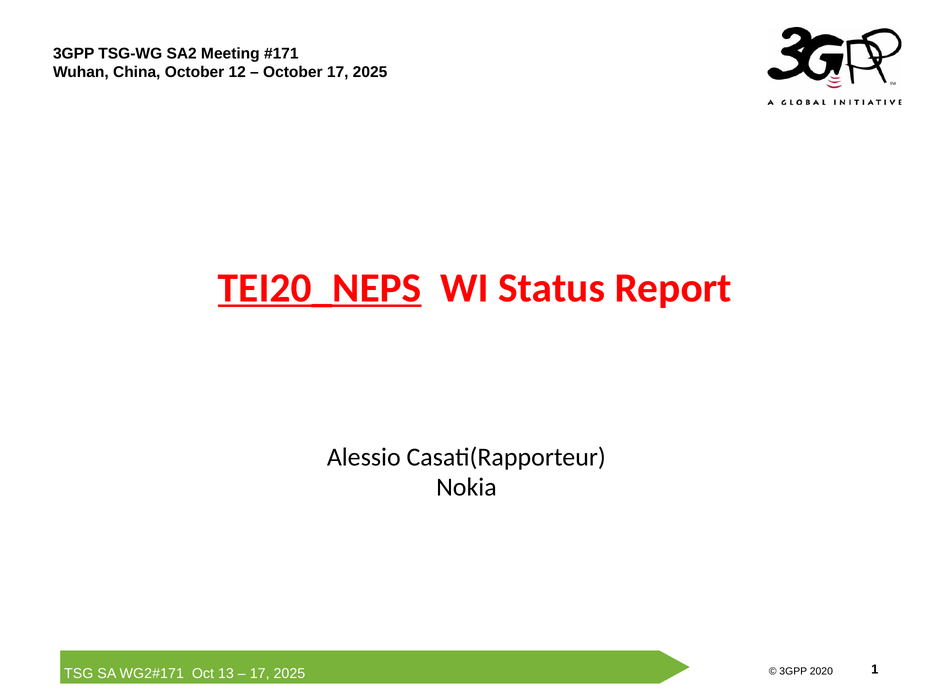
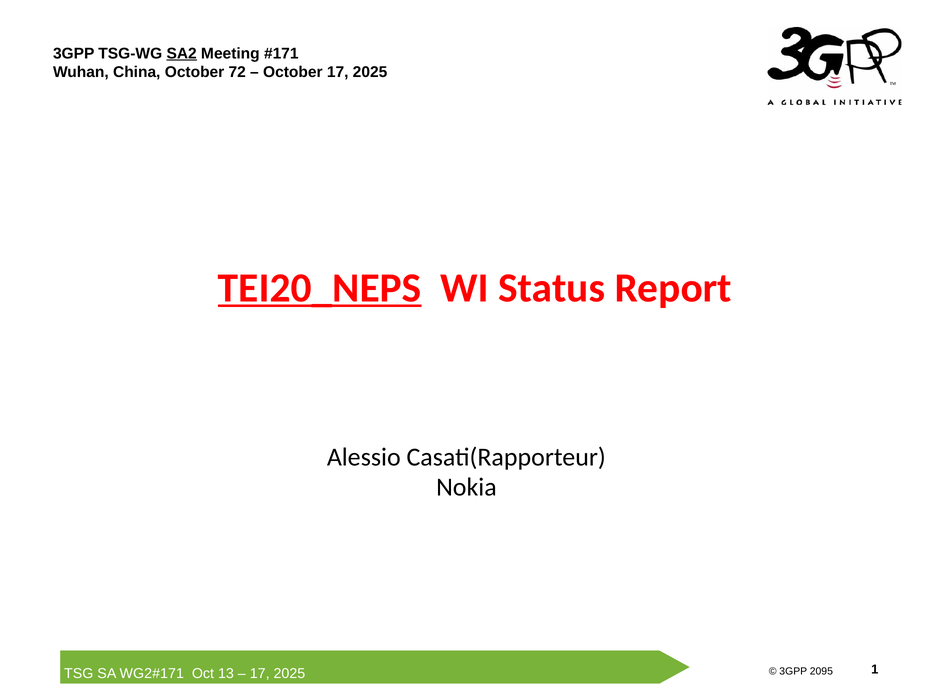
SA2 underline: none -> present (182, 53)
12: 12 -> 72 (237, 72)
2020: 2020 -> 2095 (821, 671)
